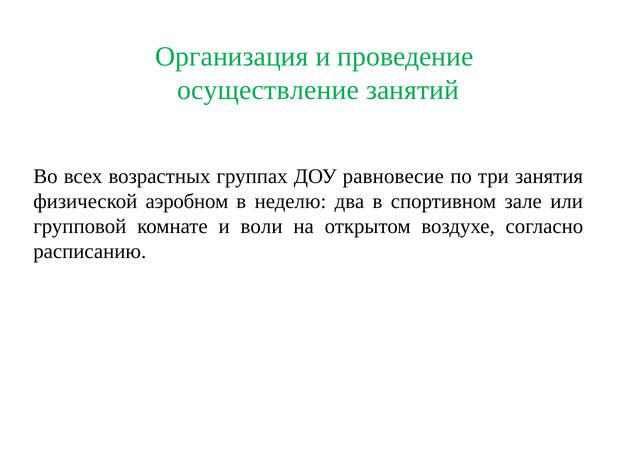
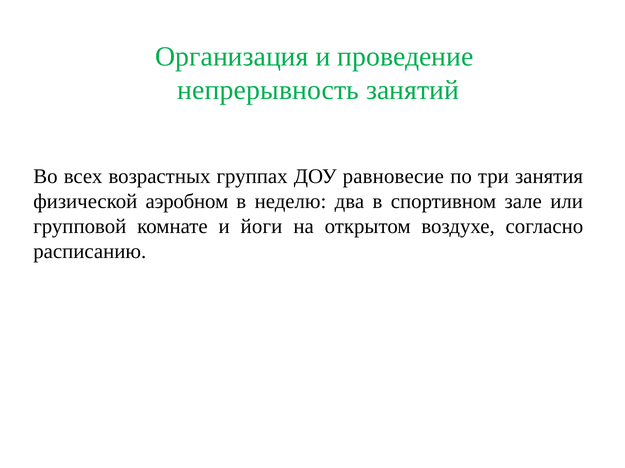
осуществление: осуществление -> непрерывность (268, 90)
воли: воли -> йоги (261, 227)
